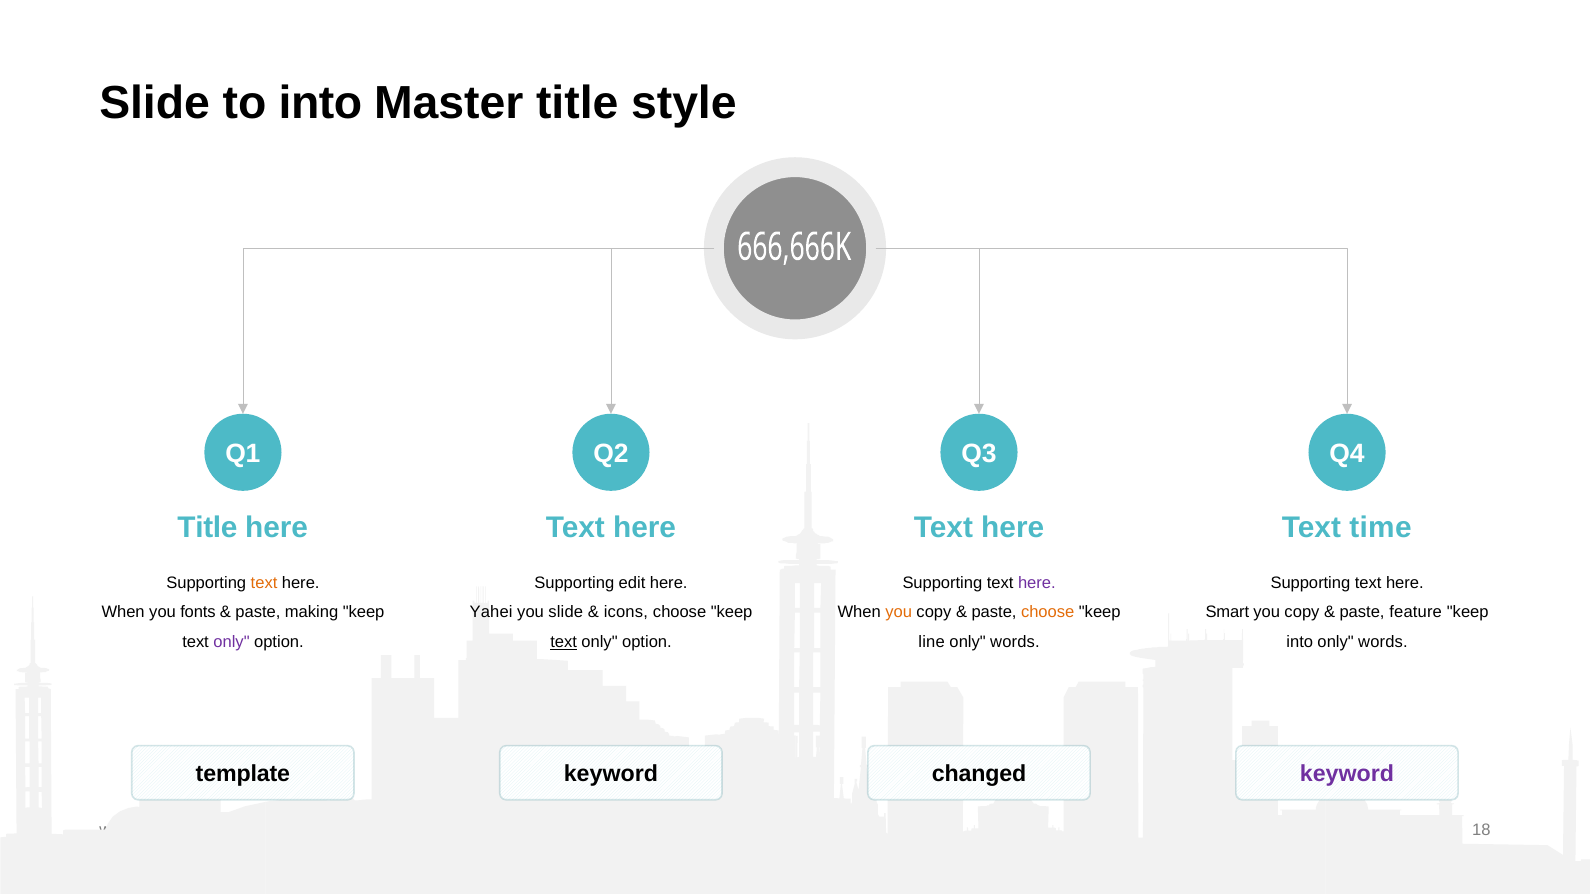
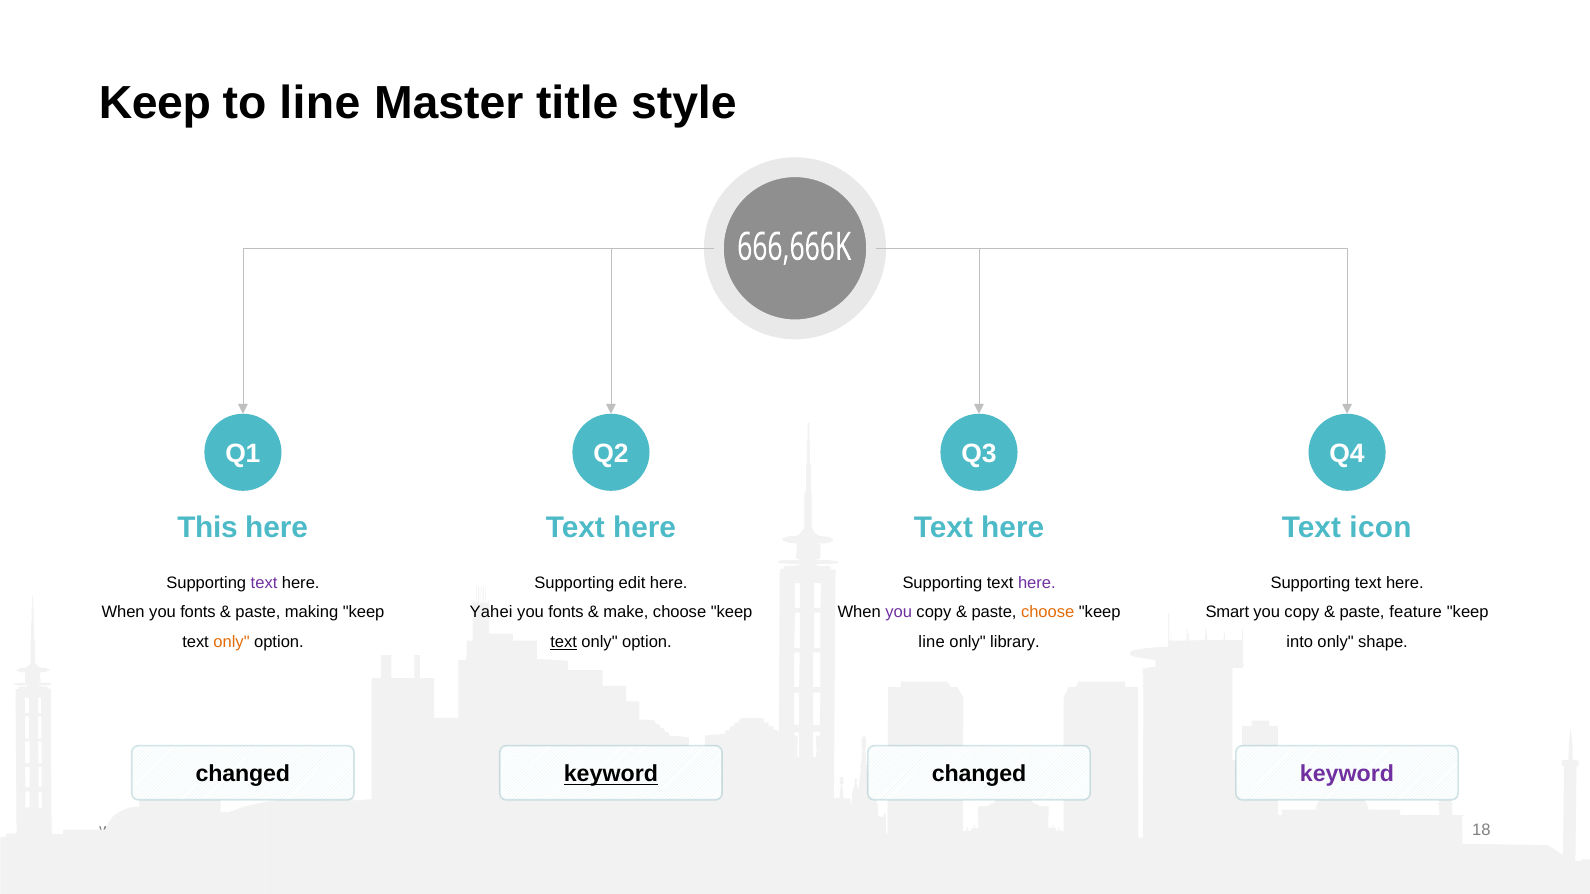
Slide: Slide -> Keep (155, 103)
to into: into -> line (320, 103)
Title: Title -> This (208, 527)
time: time -> icon (1381, 527)
text colour: orange -> purple (264, 583)
slide: slide -> fonts (566, 613)
icons: icons -> make (626, 613)
you colour: orange -> purple (899, 613)
only colour: purple -> orange (231, 642)
words: words -> library (1015, 642)
words: words -> shape (1383, 642)
template: template -> changed (243, 775)
keyword underline: none -> present (611, 775)
